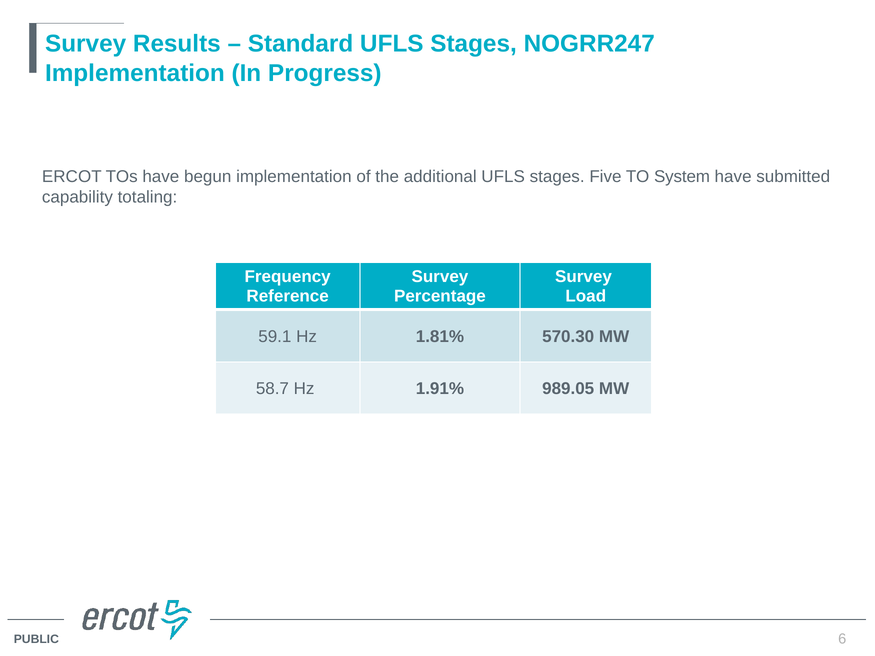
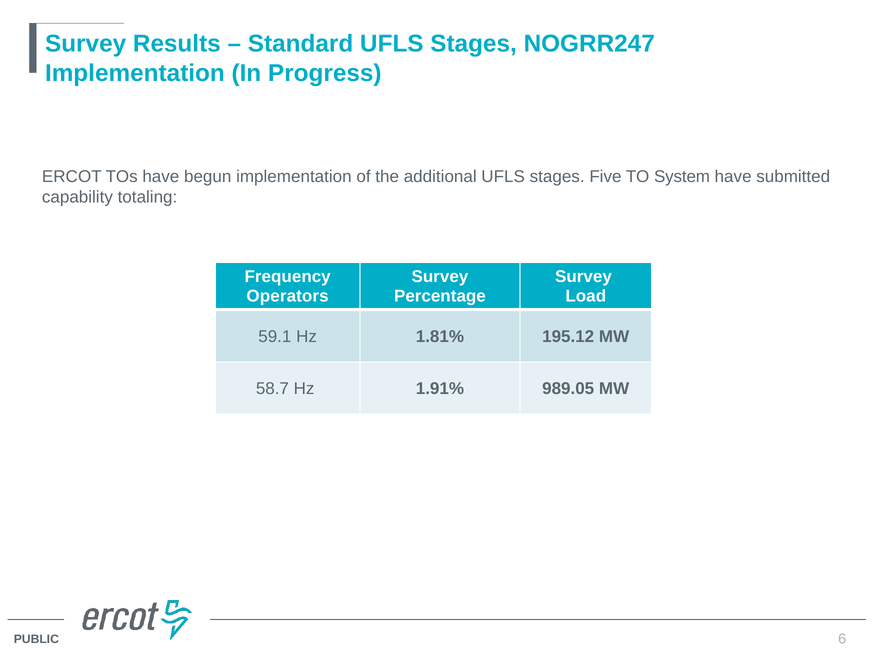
Reference: Reference -> Operators (288, 296)
570.30: 570.30 -> 195.12 (568, 337)
